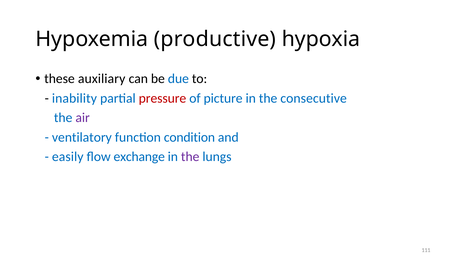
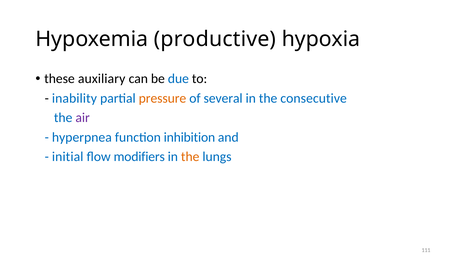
pressure colour: red -> orange (162, 98)
picture: picture -> several (223, 98)
ventilatory: ventilatory -> hyperpnea (82, 137)
condition: condition -> inhibition (189, 137)
easily: easily -> initial (68, 157)
exchange: exchange -> modifiers (139, 157)
the colour: purple -> orange (190, 157)
